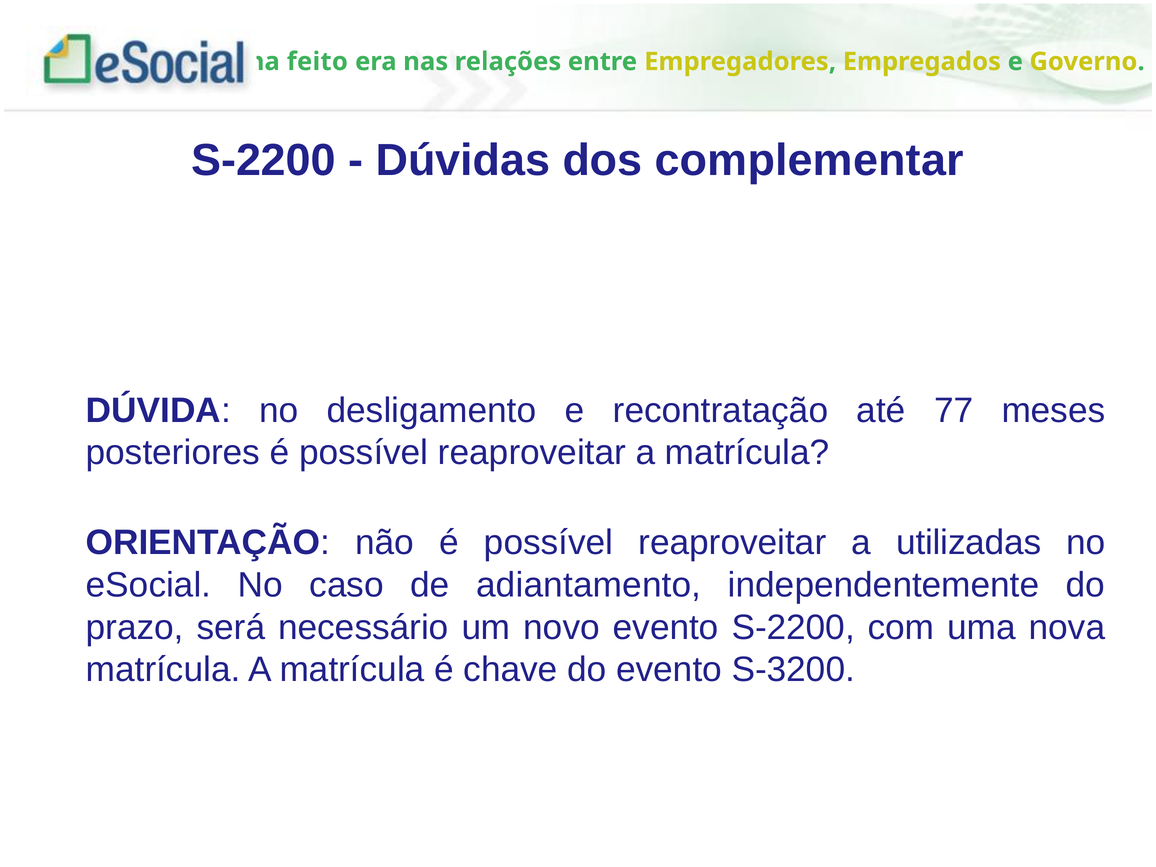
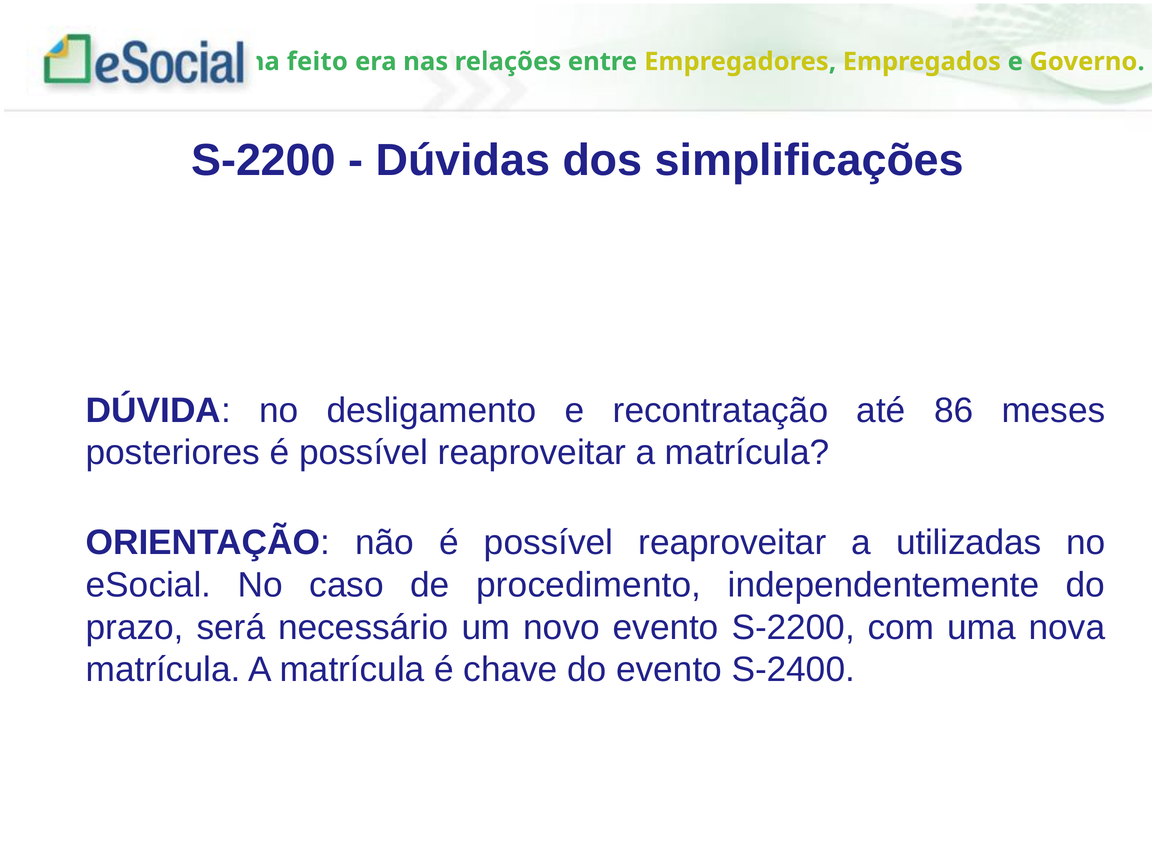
complementar: complementar -> simplificações (809, 161)
77: 77 -> 86 (954, 410)
adiantamento: adiantamento -> procedimento (589, 585)
S-3200: S-3200 -> S-2400 (793, 670)
